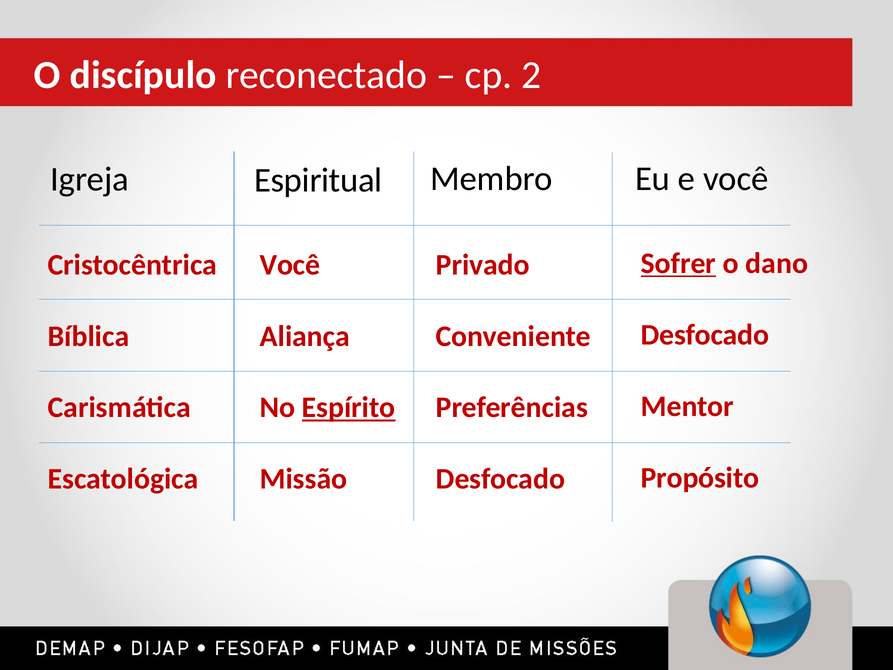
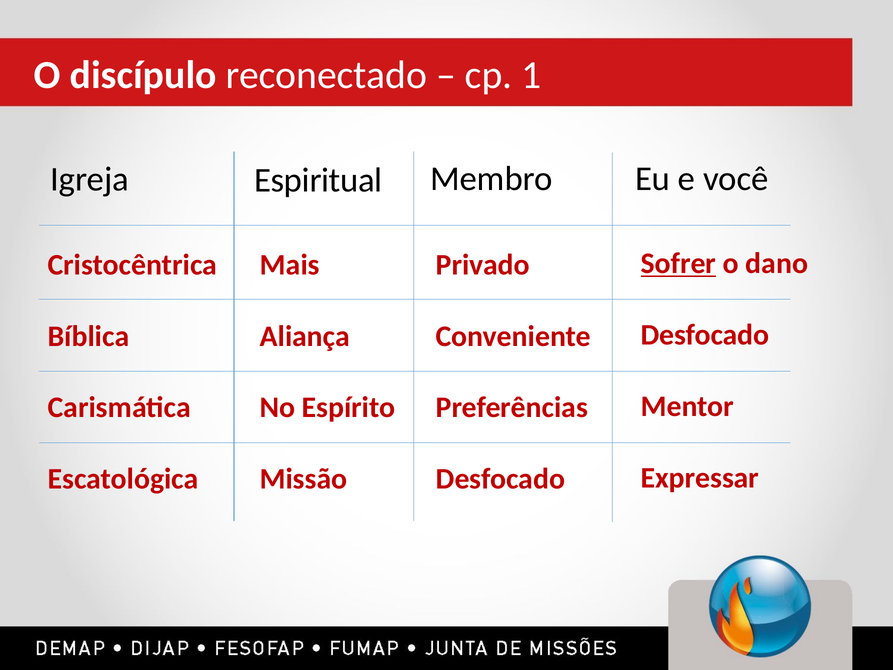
2: 2 -> 1 (532, 75)
Você: Você -> Mais (290, 265)
Espírito underline: present -> none (349, 407)
Propósito: Propósito -> Expressar (700, 478)
